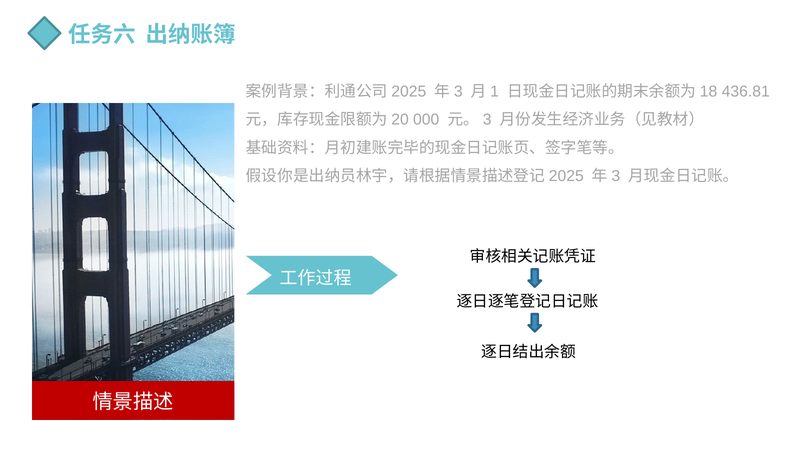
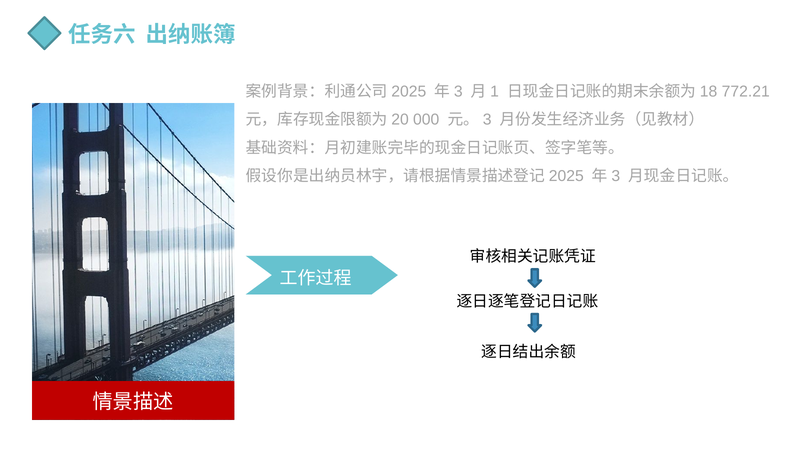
436.81: 436.81 -> 772.21 (746, 91)
